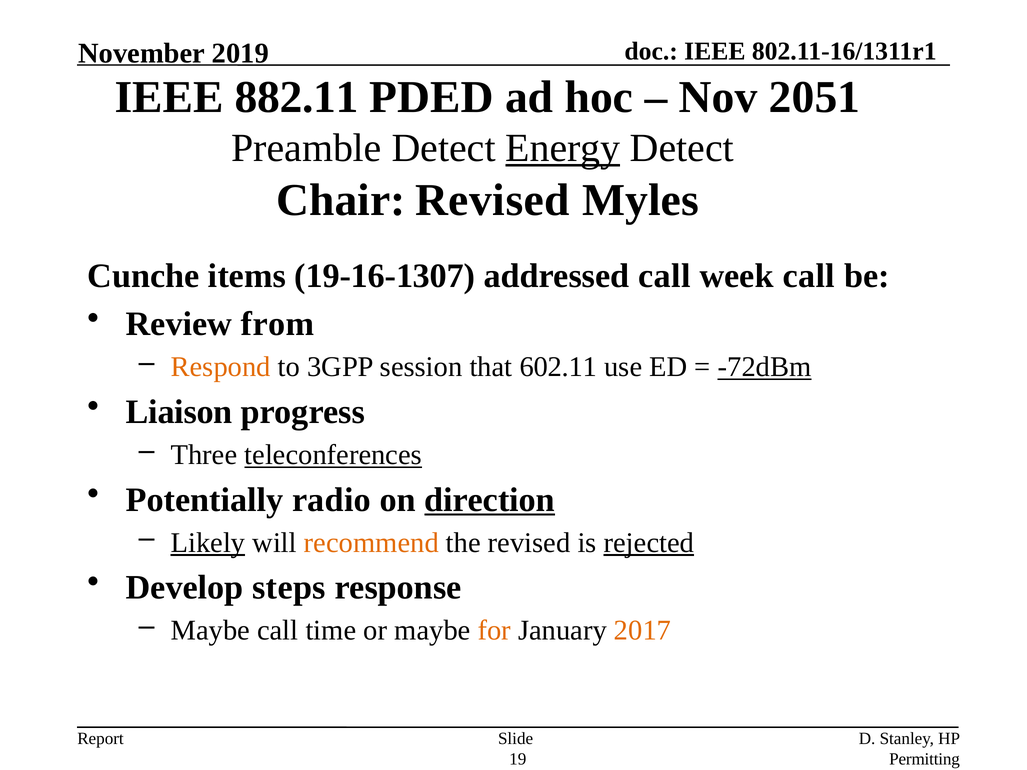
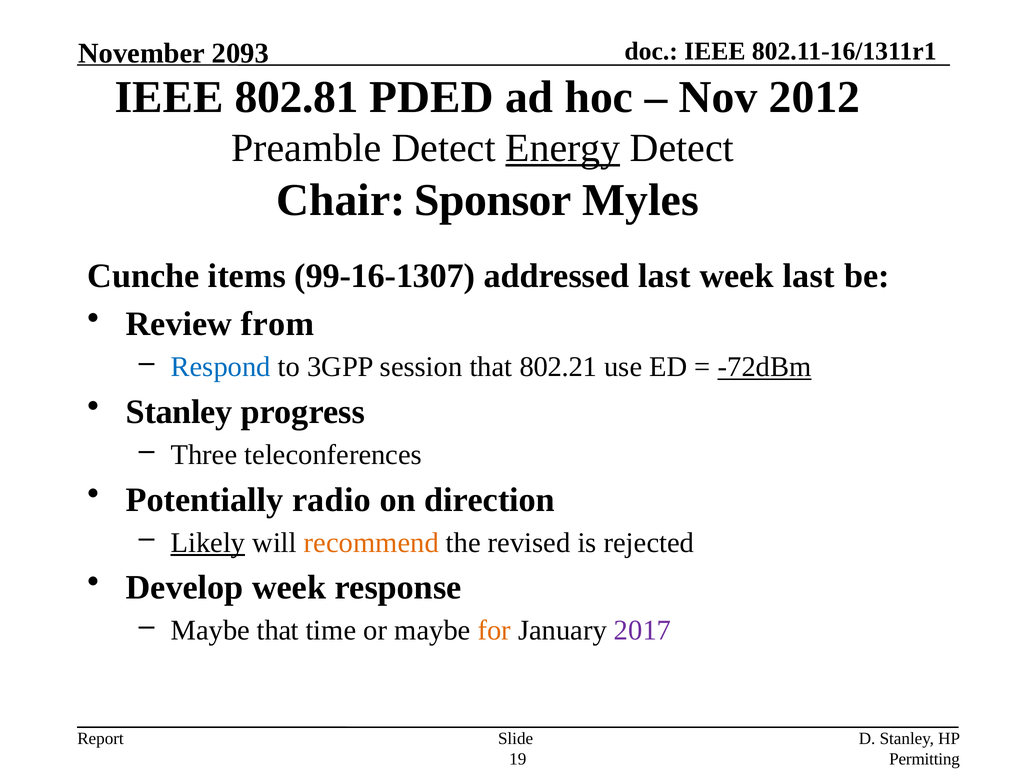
2019: 2019 -> 2093 (240, 53)
882.11: 882.11 -> 802.81 (297, 97)
2051: 2051 -> 2012 (815, 97)
Chair Revised: Revised -> Sponsor (493, 200)
19-16-1307: 19-16-1307 -> 99-16-1307 (385, 276)
addressed call: call -> last (664, 276)
week call: call -> last (809, 276)
Respond colour: orange -> blue (221, 367)
602.11: 602.11 -> 802.21 (558, 367)
Liaison: Liaison -> Stanley (179, 412)
teleconferences underline: present -> none (333, 455)
direction underline: present -> none (490, 500)
rejected underline: present -> none (649, 543)
Develop steps: steps -> week (289, 588)
Maybe call: call -> that (278, 631)
2017 colour: orange -> purple (643, 631)
